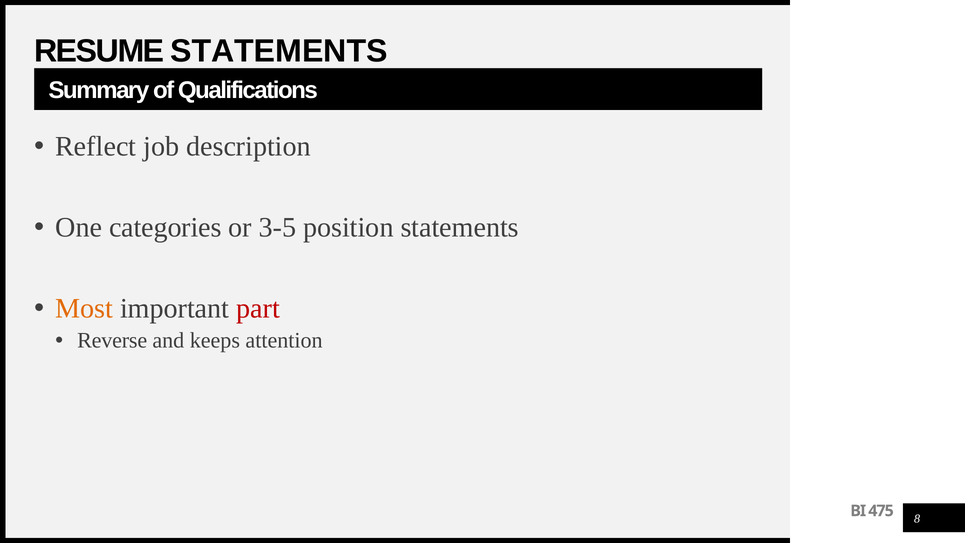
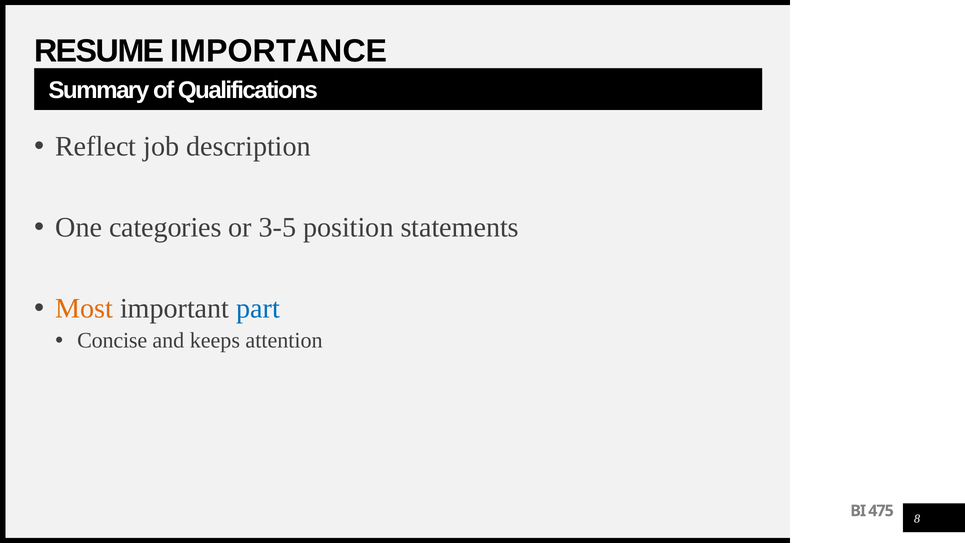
RESUME STATEMENTS: STATEMENTS -> IMPORTANCE (279, 51)
part colour: red -> blue (258, 308)
Reverse: Reverse -> Concise (112, 341)
